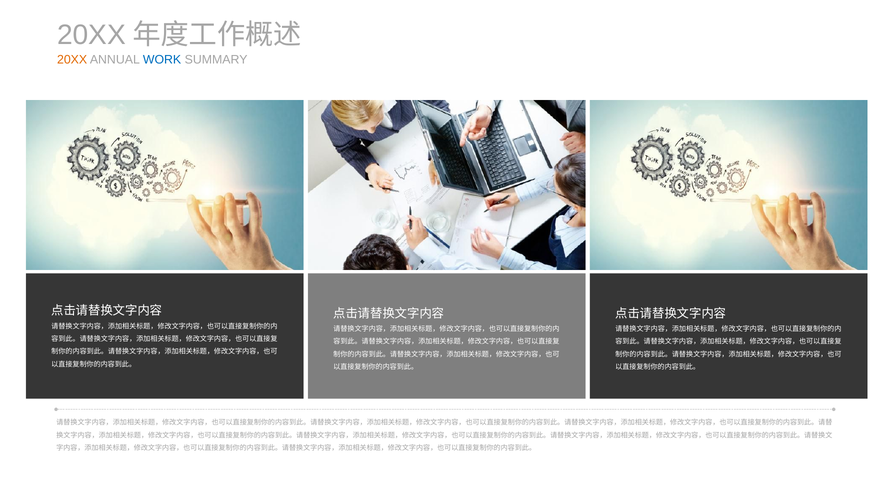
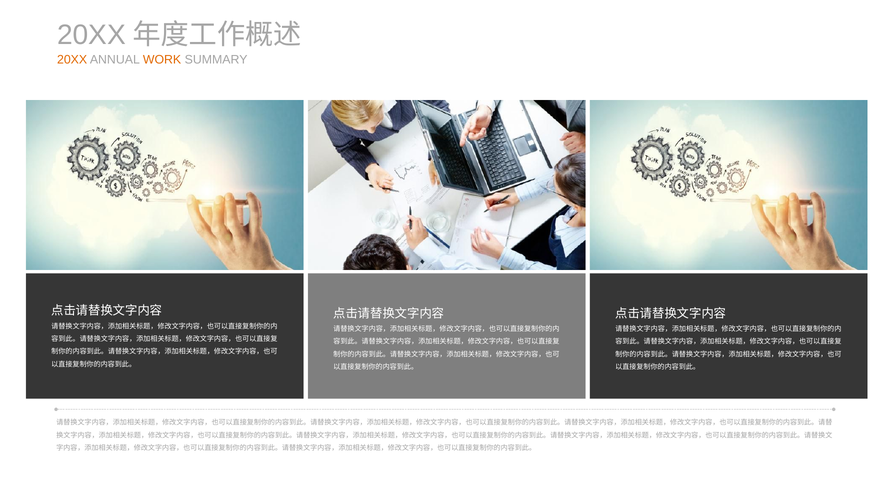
WORK colour: blue -> orange (162, 60)
